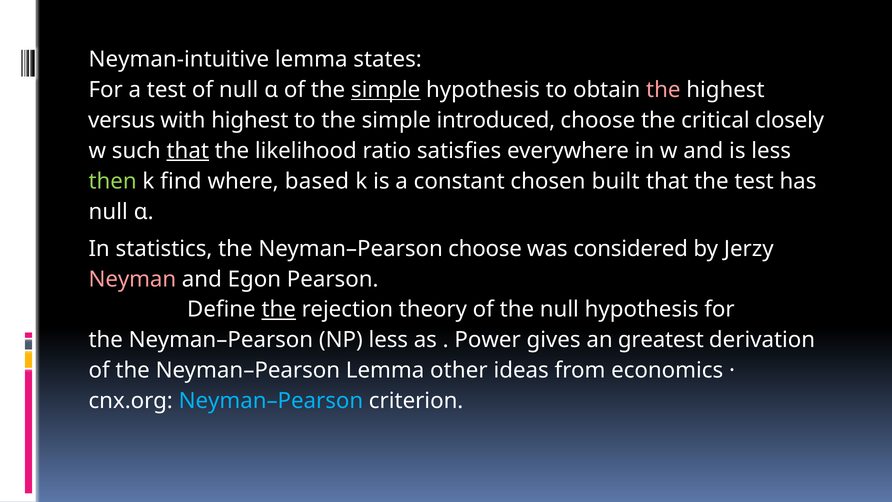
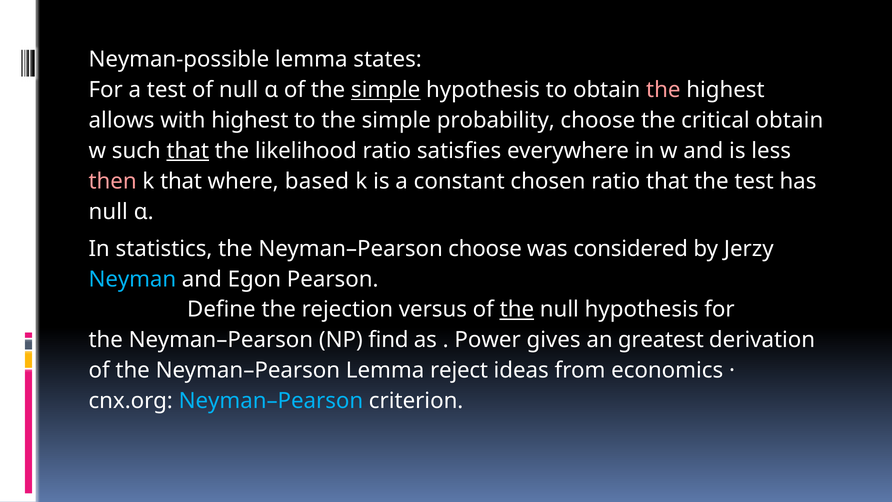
Neyman-intuitive: Neyman-intuitive -> Neyman-possible (179, 59)
versus: versus -> allows (122, 120)
introduced: introduced -> probability (496, 120)
critical closely: closely -> obtain (789, 120)
then colour: light green -> pink (113, 181)
k find: find -> that (181, 181)
chosen built: built -> ratio (616, 181)
Neyman colour: pink -> light blue (132, 279)
the underline: present -> none (279, 309)
theory: theory -> versus (433, 309)
the underline: none -> present (517, 309)
NP less: less -> find (388, 340)
other: other -> reject (459, 370)
